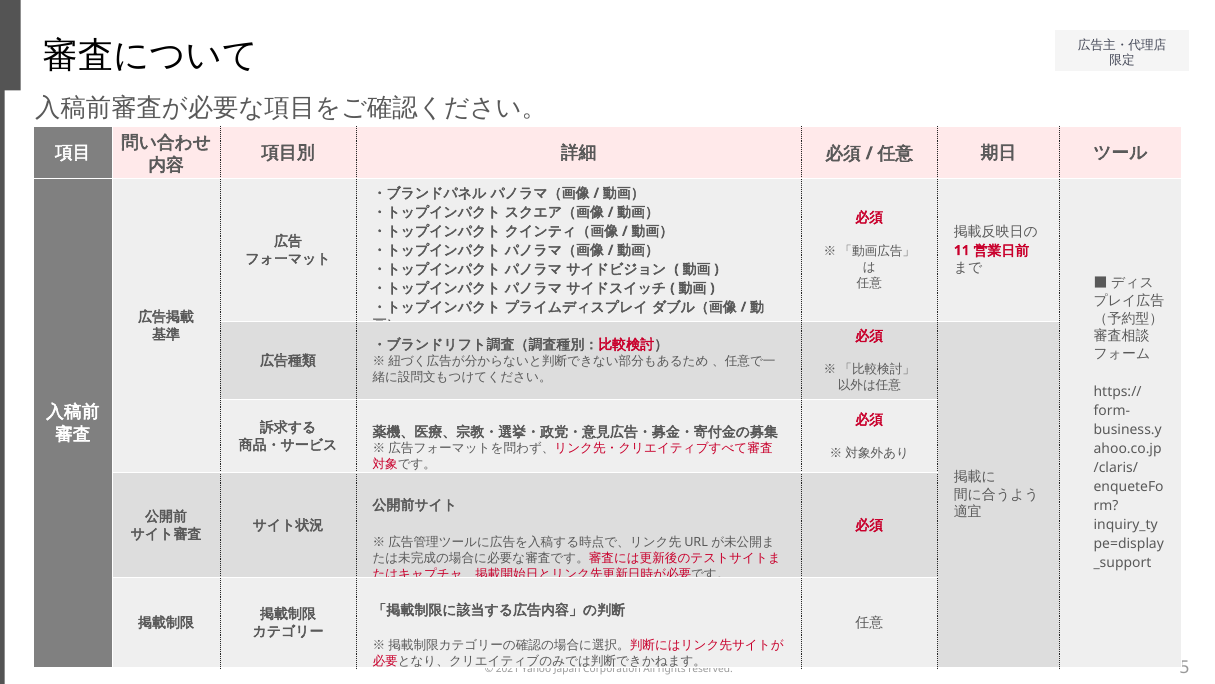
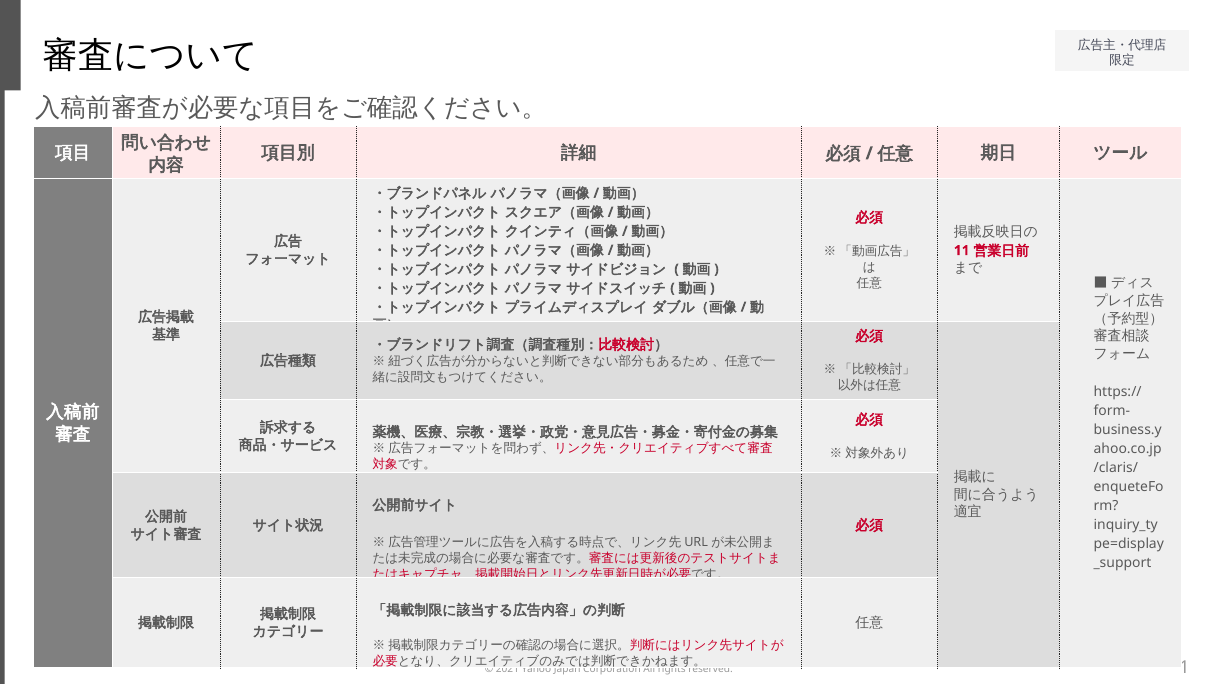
5: 5 -> 1 (1185, 667)
